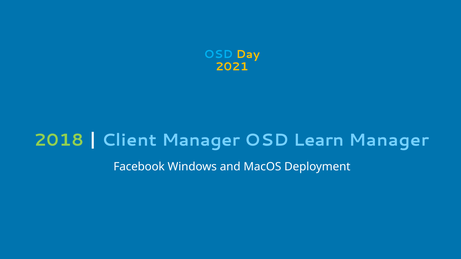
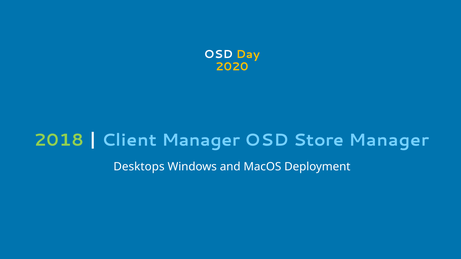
OSD colour: light blue -> white (218, 54)
2021: 2021 -> 2020 (232, 67)
Learn: Learn -> Store (319, 140)
Facebook: Facebook -> Desktops (139, 167)
